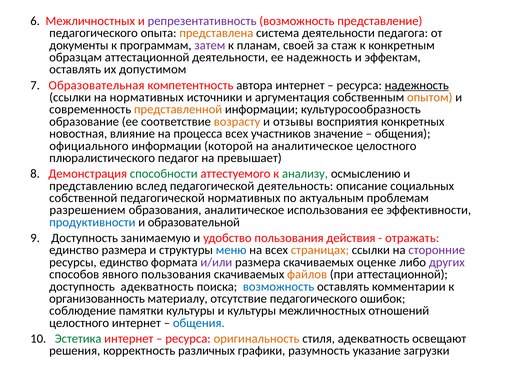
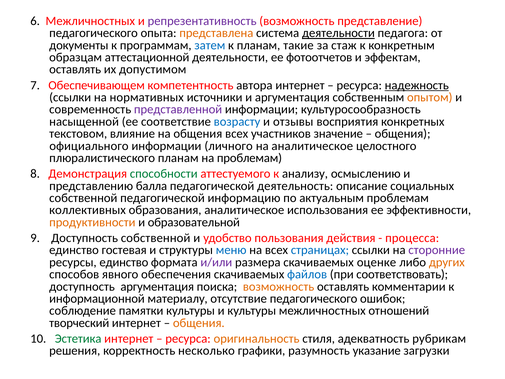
деятельности underline: none -> present (338, 33)
затем colour: purple -> blue (210, 45)
своей: своей -> такие (298, 45)
ее надежность: надежность -> фотоотчетов (319, 57)
Образовательная: Образовательная -> Обеспечивающем (97, 85)
представленной colour: orange -> purple (178, 109)
образование: образование -> насыщенной (84, 122)
возрасту colour: orange -> blue (237, 122)
новостная: новостная -> текстовом (78, 134)
на процесса: процесса -> общения (198, 134)
которой: которой -> личного (229, 146)
плюралистического педагог: педагог -> планам (178, 158)
на превышает: превышает -> проблемам (249, 158)
анализу colour: green -> black (305, 174)
вслед: вслед -> балла (151, 186)
педагогической нормативных: нормативных -> информацию (244, 198)
разрешением: разрешением -> коллективных (88, 210)
продуктивности colour: blue -> orange (92, 222)
Доступность занимаемую: занимаемую -> собственной (156, 238)
отражать: отражать -> процесса (412, 238)
единство размера: размера -> гостевая (124, 250)
страницах colour: orange -> blue (320, 250)
других colour: purple -> orange (447, 262)
явного пользования: пользования -> обеспечения (176, 274)
файлов colour: orange -> blue (307, 274)
при аттестационной: аттестационной -> соответствовать (402, 274)
доступность адекватность: адекватность -> аргументация (157, 286)
возможность colour: blue -> orange (279, 286)
организованность: организованность -> информационной (97, 298)
целостного: целостного -> творческий (79, 323)
общения colour: blue -> orange (199, 323)
освещают: освещают -> рубрикам (439, 338)
различных: различных -> несколько (206, 351)
